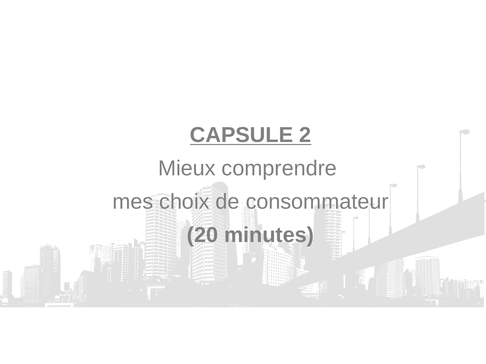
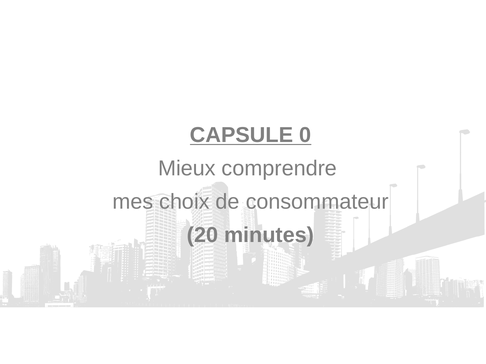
2: 2 -> 0 (305, 135)
